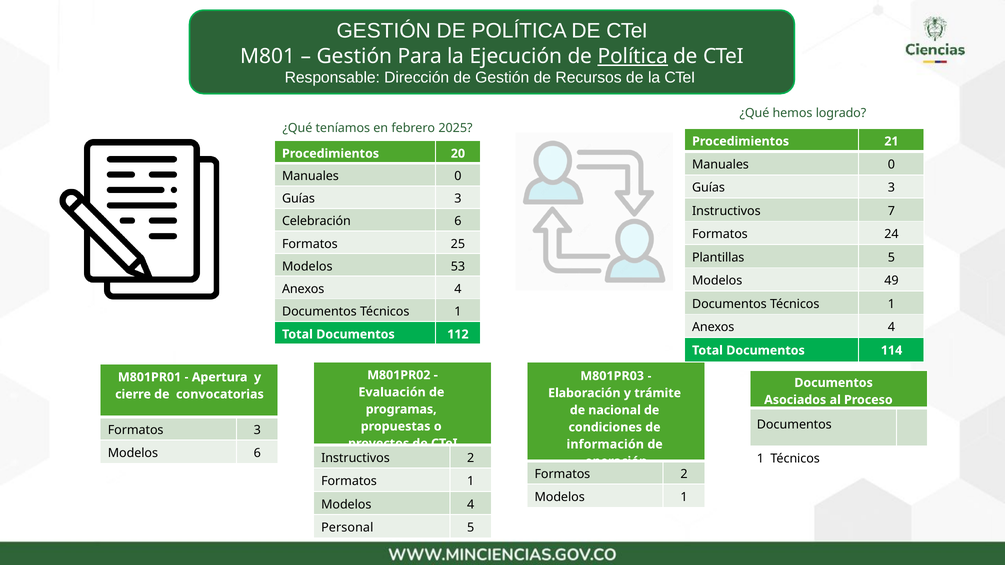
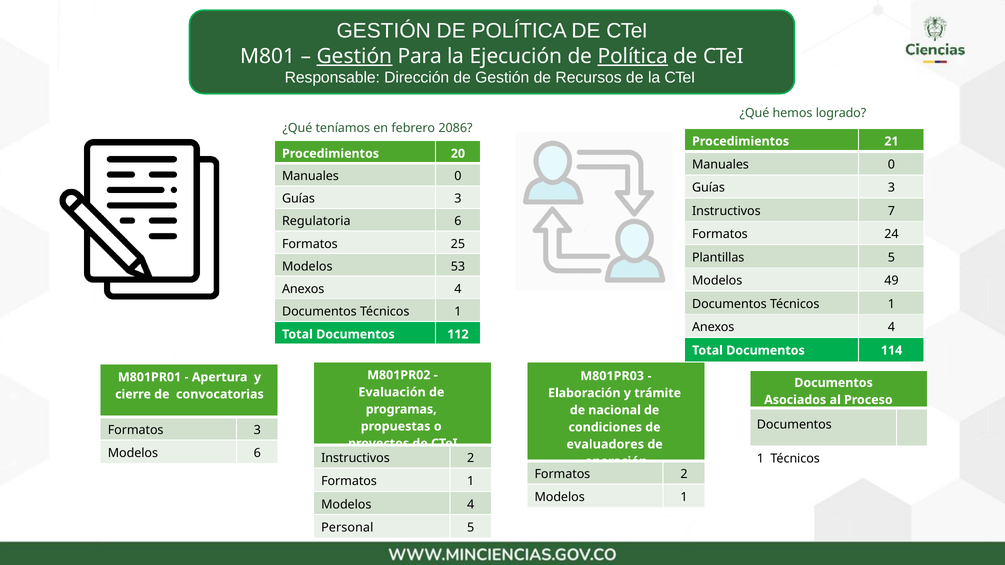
Gestión underline: none -> present (355, 56)
2025: 2025 -> 2086 (455, 128)
Celebración: Celebración -> Regulatoria (316, 221)
información: información -> evaluadores (605, 445)
